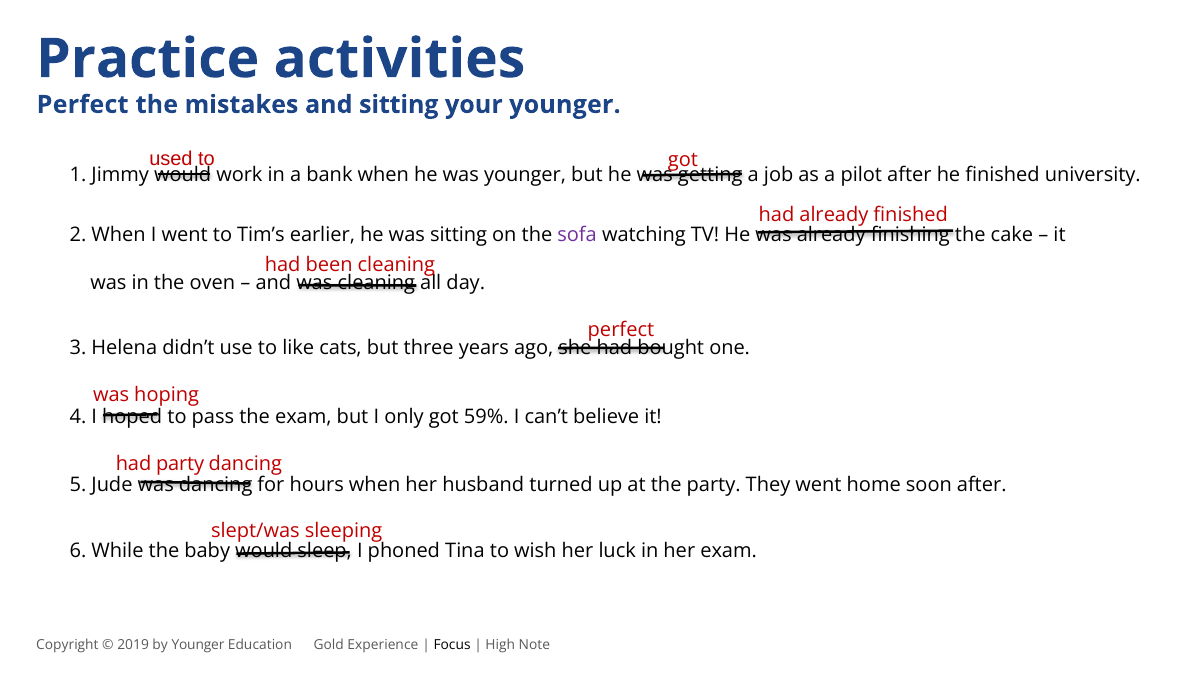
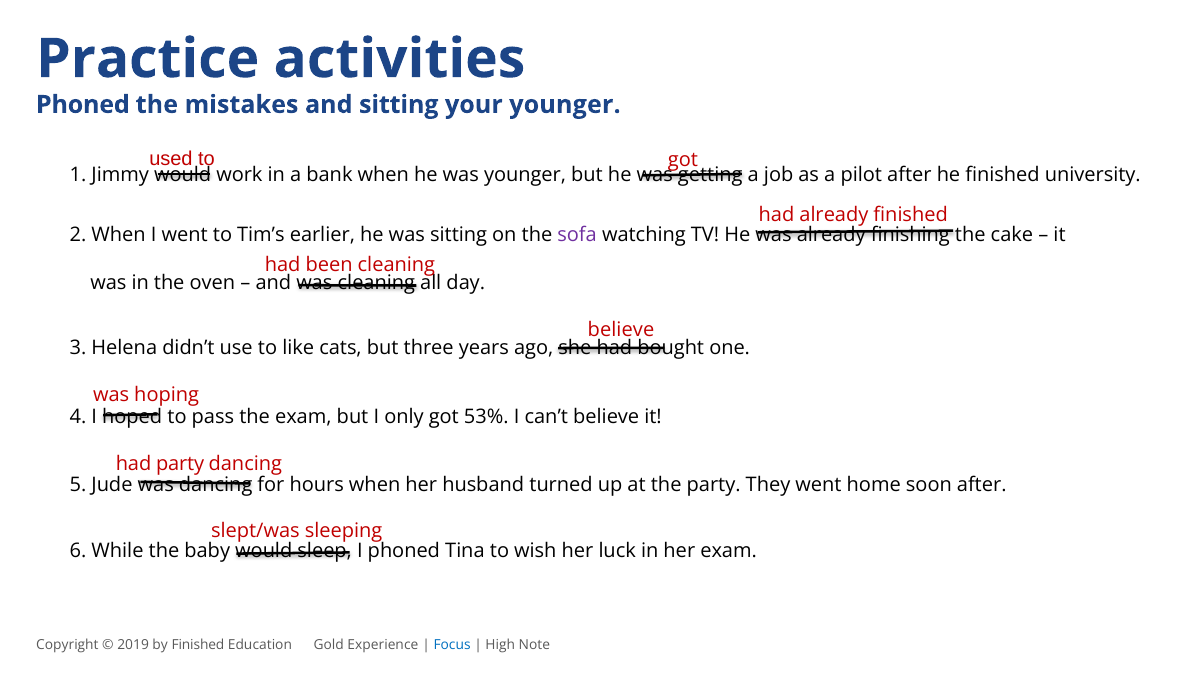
Perfect: Perfect -> Phoned (83, 105)
perfect: perfect -> believe (621, 330)
59%: 59% -> 53% (486, 417)
by Younger: Younger -> Finished (198, 645)
Focus colour: black -> blue (452, 645)
